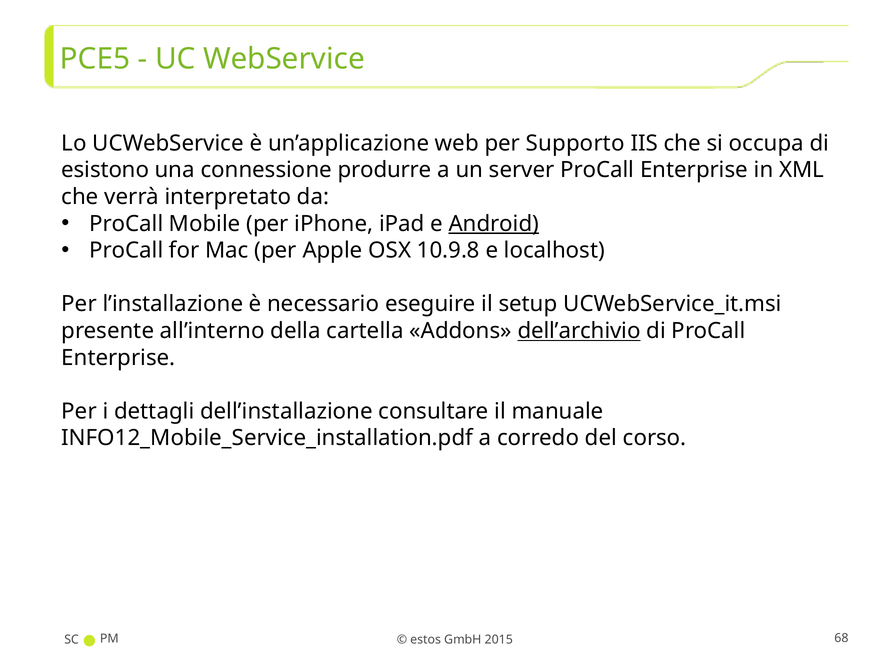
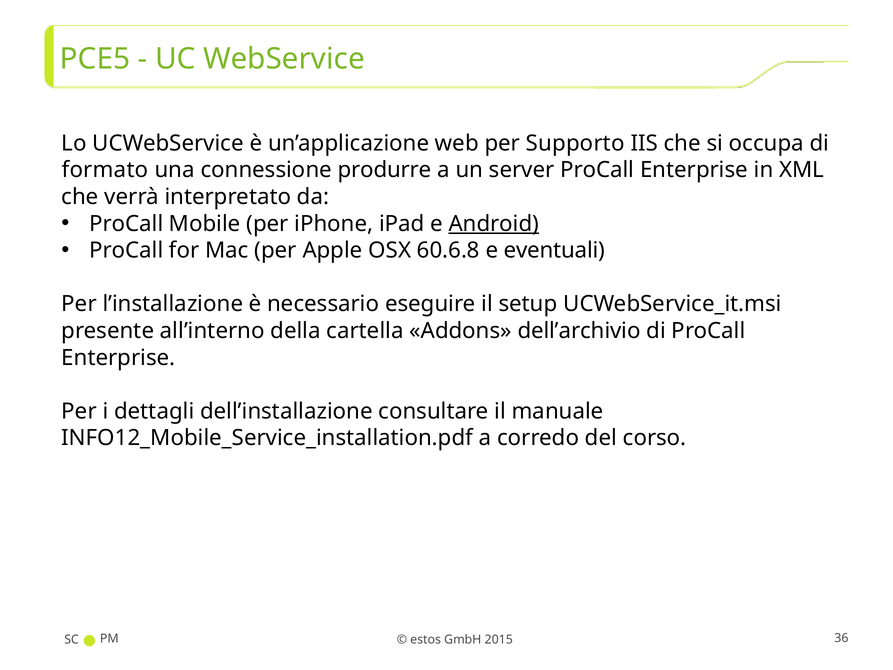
esistono: esistono -> formato (105, 170)
10.9.8: 10.9.8 -> 60.6.8 (448, 250)
localhost: localhost -> eventuali (554, 250)
dell’archivio underline: present -> none (579, 331)
68: 68 -> 36 (841, 638)
